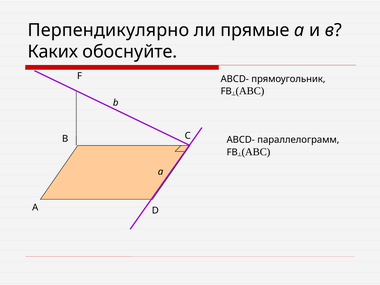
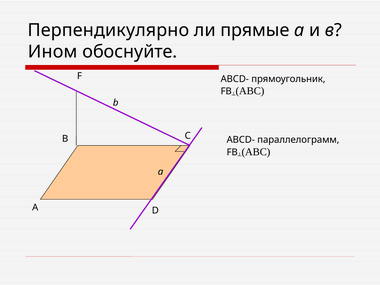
Каких: Каких -> Ином (53, 52)
